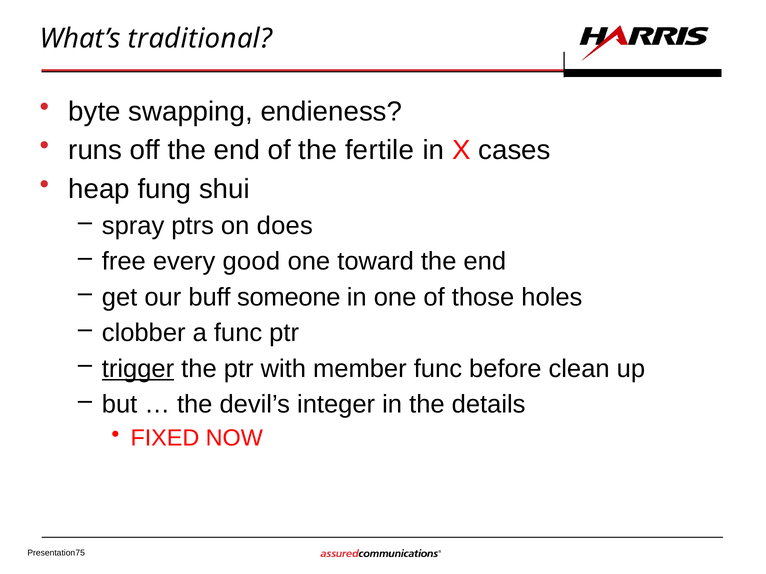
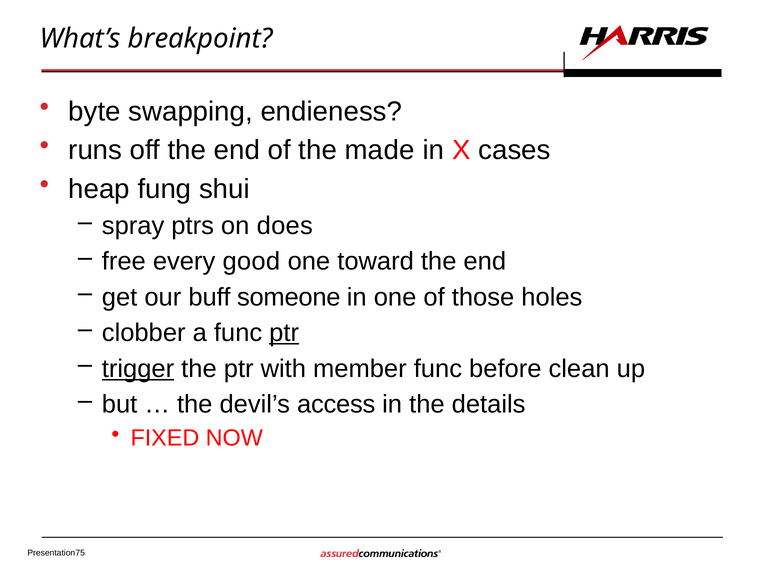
traditional: traditional -> breakpoint (200, 39)
fertile: fertile -> made (380, 150)
ptr underline: none -> present (284, 333)
integer: integer -> access (336, 405)
